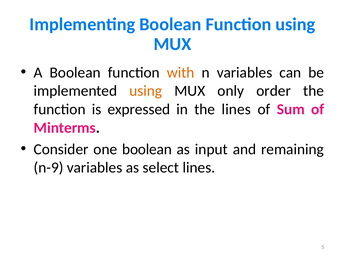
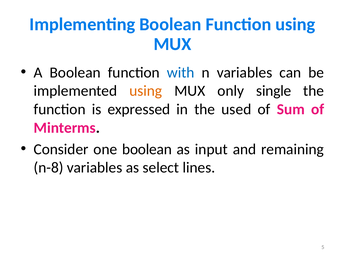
with colour: orange -> blue (181, 72)
order: order -> single (274, 91)
the lines: lines -> used (236, 109)
n-9: n-9 -> n-8 (49, 167)
